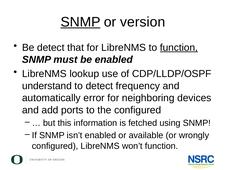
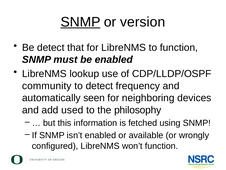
function underline: present -> none (179, 47)
understand: understand -> community (47, 86)
error: error -> seen (94, 98)
ports: ports -> used (72, 110)
the configured: configured -> philosophy (138, 110)
